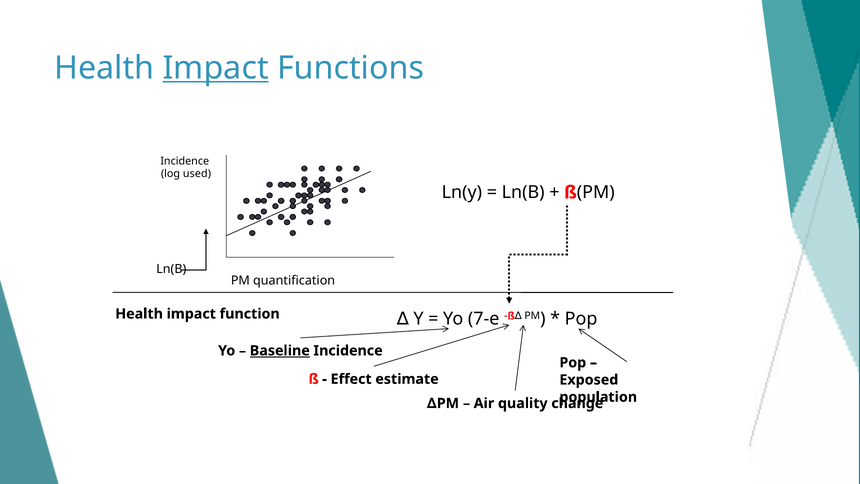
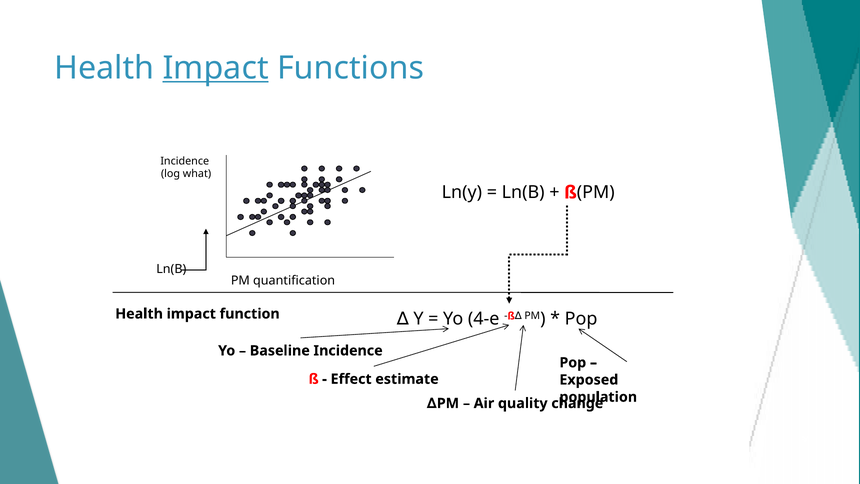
used: used -> what (197, 174)
7-e: 7-e -> 4-e (484, 319)
Baseline underline: present -> none (280, 351)
